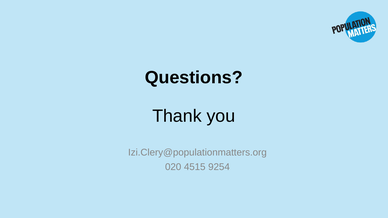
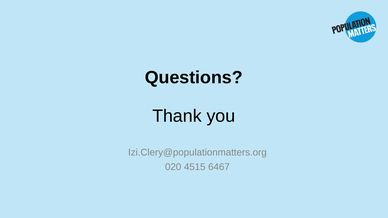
9254: 9254 -> 6467 (219, 167)
